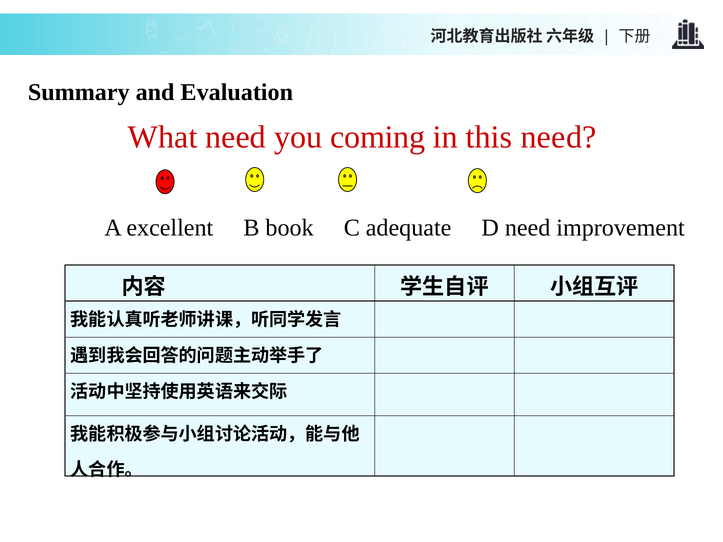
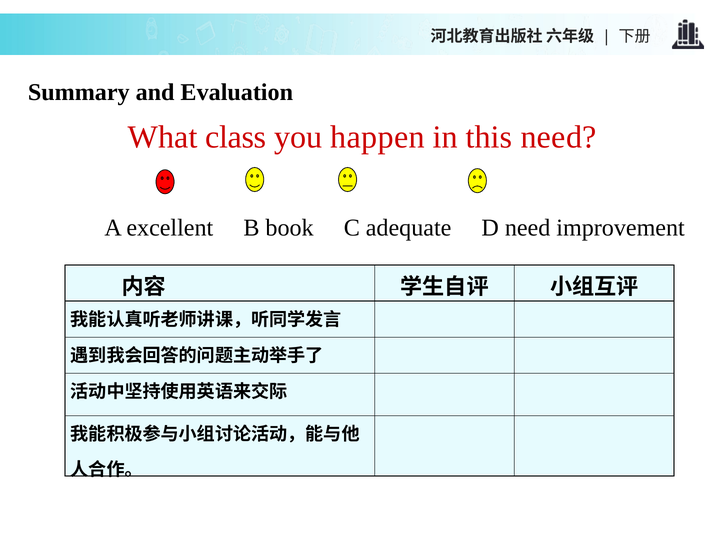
What need: need -> class (236, 137)
coming: coming -> happen (377, 137)
